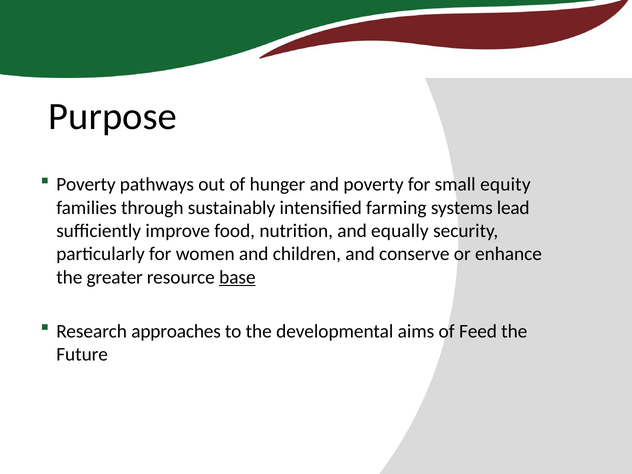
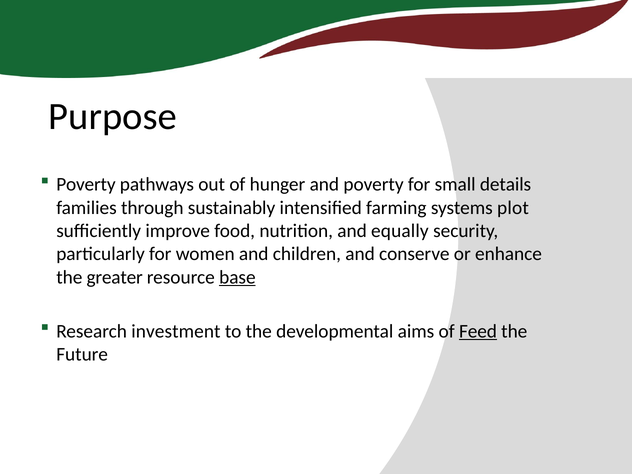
equity: equity -> details (506, 185)
lead: lead -> plot (513, 208)
approaches: approaches -> investment (176, 331)
Feed underline: none -> present (478, 331)
